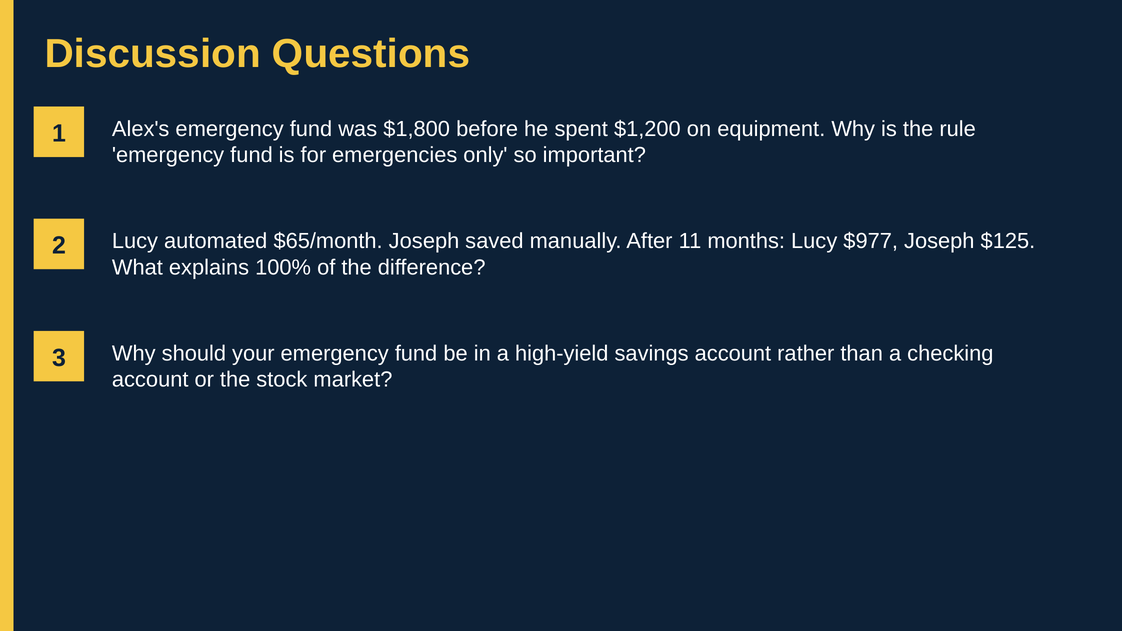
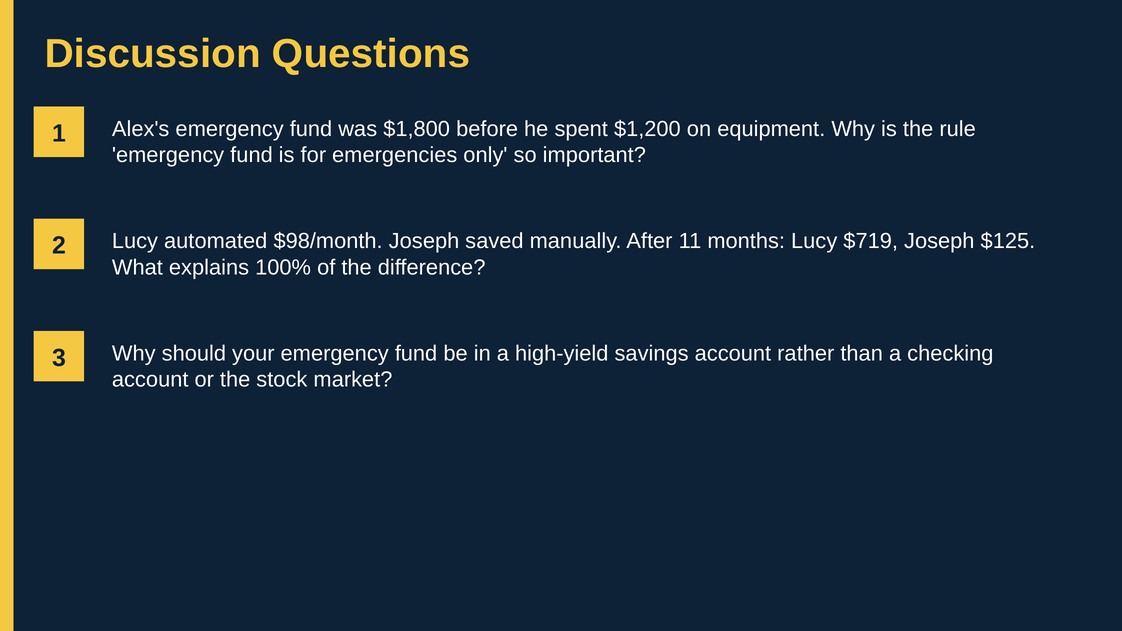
$65/month: $65/month -> $98/month (328, 241)
$977: $977 -> $719 (871, 241)
